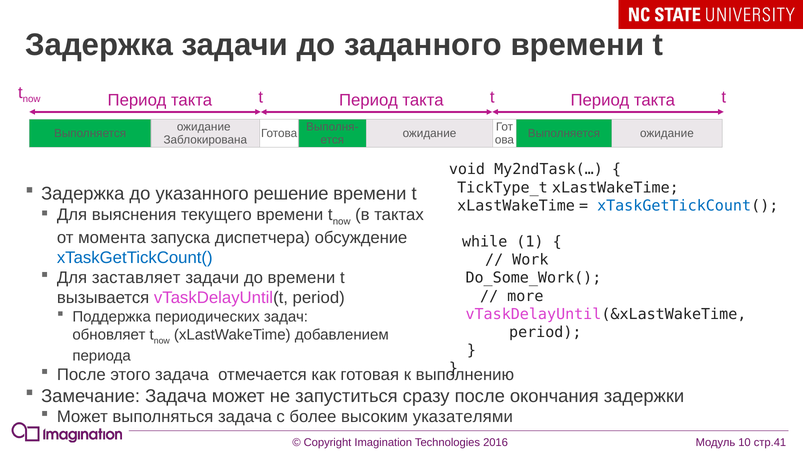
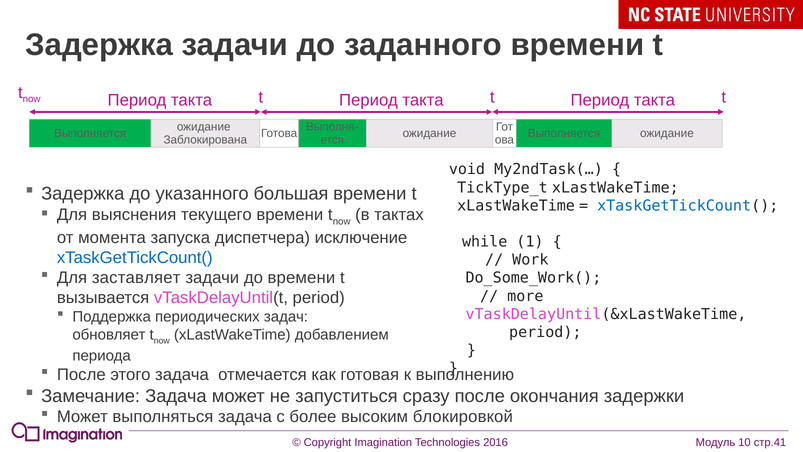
решение: решение -> большая (291, 194)
обсуждение: обсуждение -> исключение (361, 237)
указателями: указателями -> блокировкой (463, 417)
